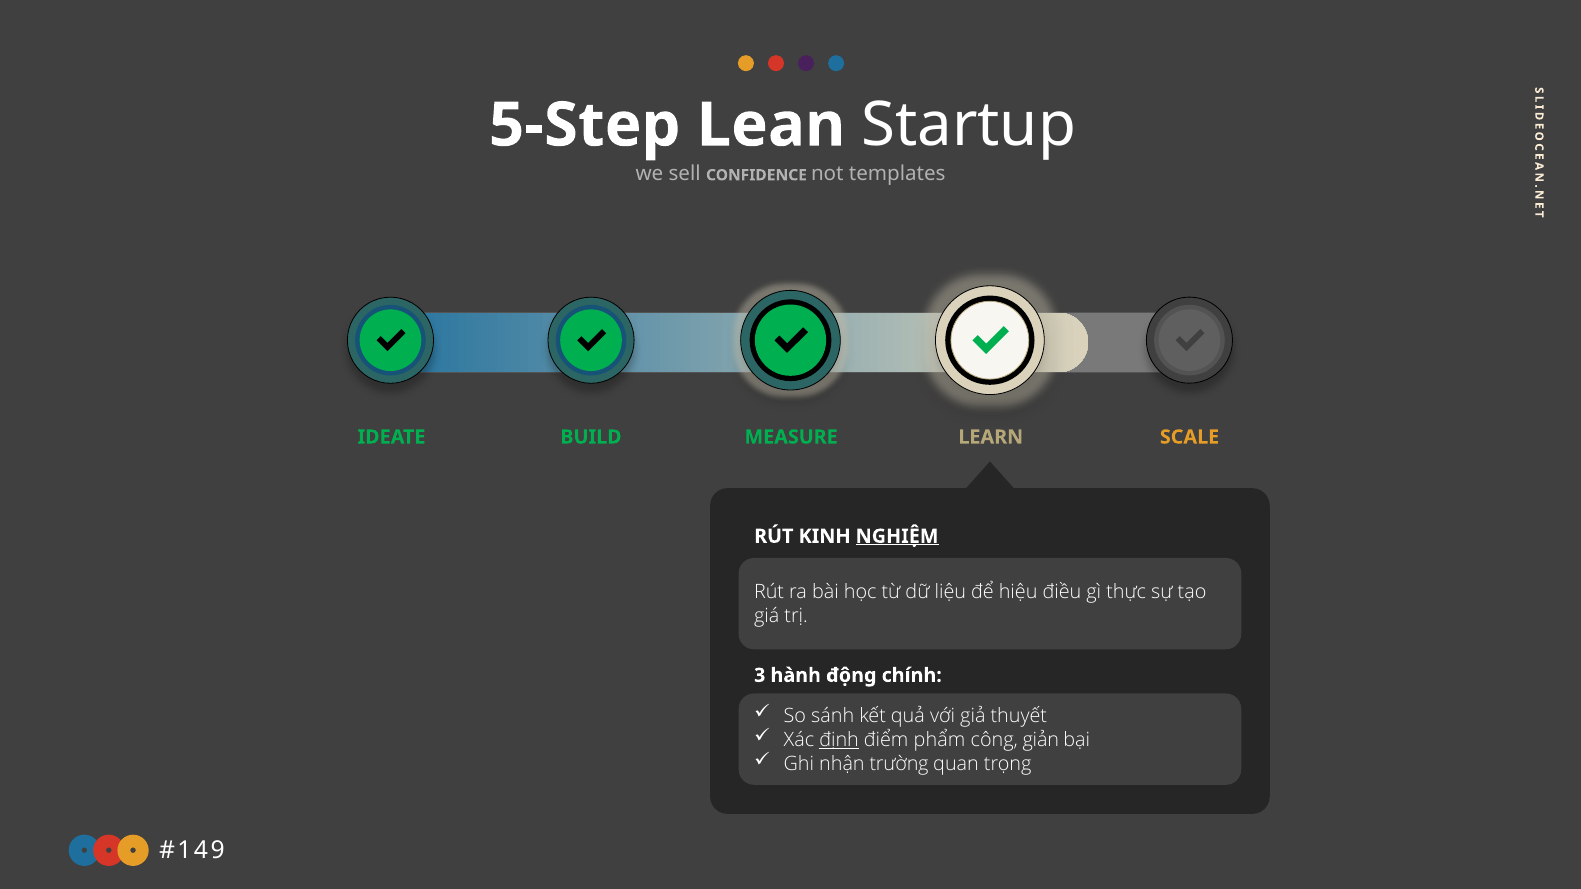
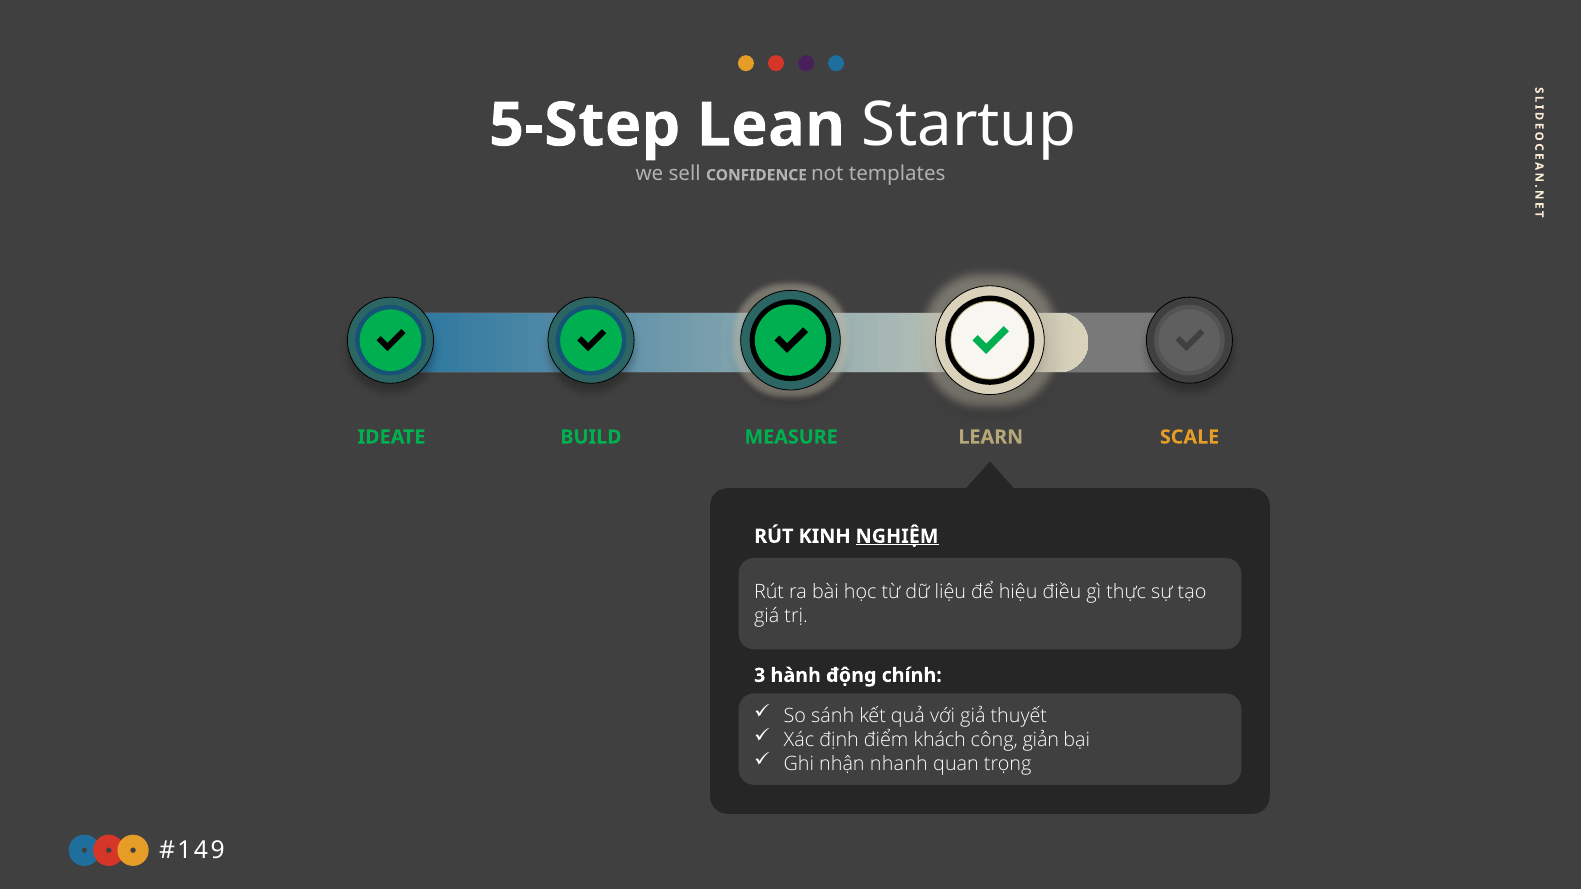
định underline: present -> none (839, 740)
phẩm: phẩm -> khách (940, 740)
trường: trường -> nhanh (899, 764)
